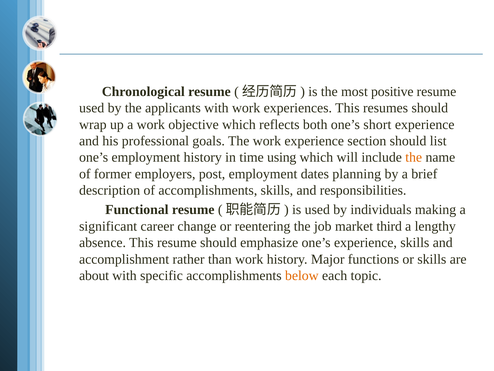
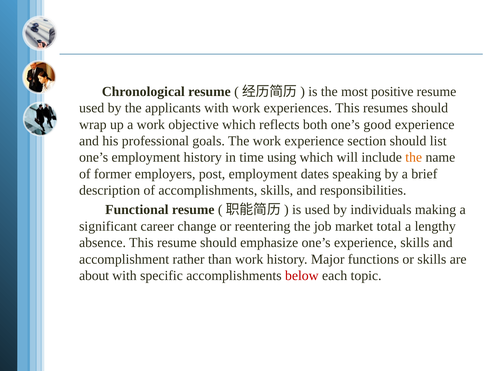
short: short -> good (377, 124)
planning: planning -> speaking (357, 174)
third: third -> total (389, 226)
below colour: orange -> red (302, 275)
